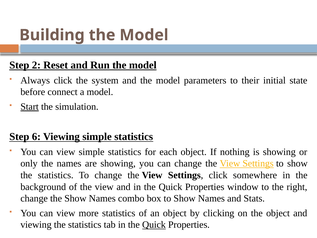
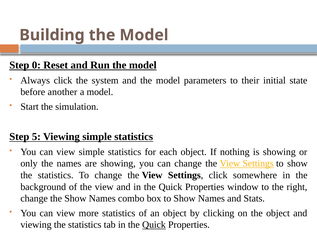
2: 2 -> 0 (36, 65)
connect: connect -> another (62, 92)
Start underline: present -> none (30, 107)
6: 6 -> 5 (36, 137)
